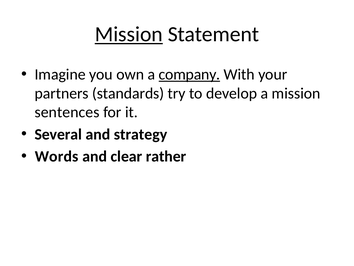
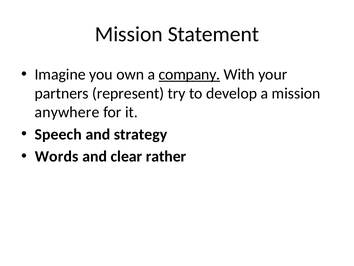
Mission underline: present -> none (129, 34)
standards: standards -> represent (128, 93)
sentences: sentences -> anywhere (67, 112)
Several: Several -> Speech (58, 134)
